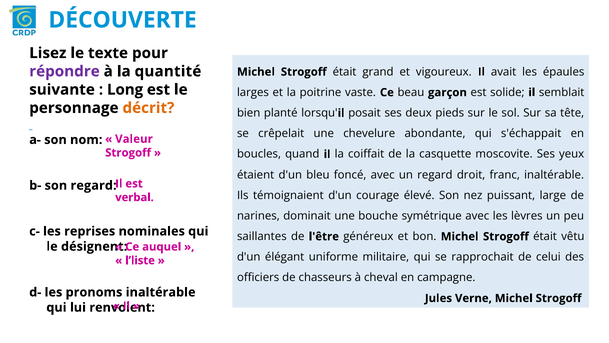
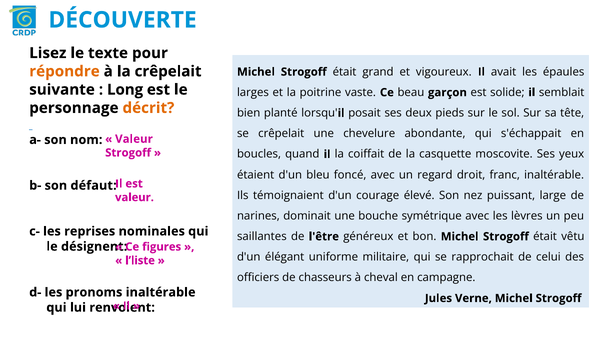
répondre colour: purple -> orange (64, 71)
la quantité: quantité -> crêpelait (168, 71)
son regard: regard -> défaut (94, 185)
verbal: verbal -> valeur (134, 197)
auquel: auquel -> figures (162, 246)
